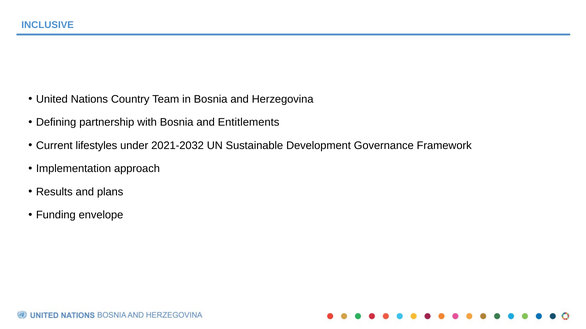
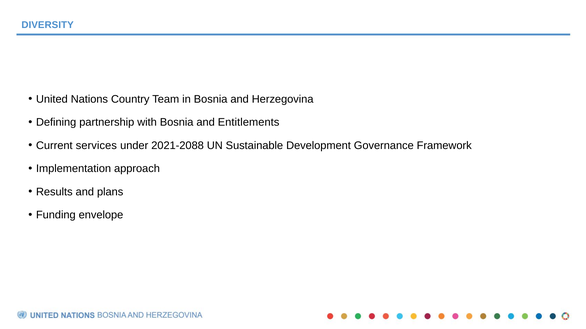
INCLUSIVE: INCLUSIVE -> DIVERSITY (48, 25)
lifestyles: lifestyles -> services (96, 146)
2021-2032: 2021-2032 -> 2021-2088 (178, 146)
